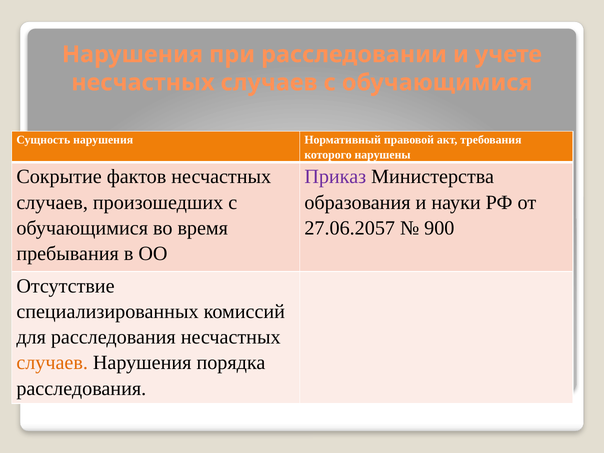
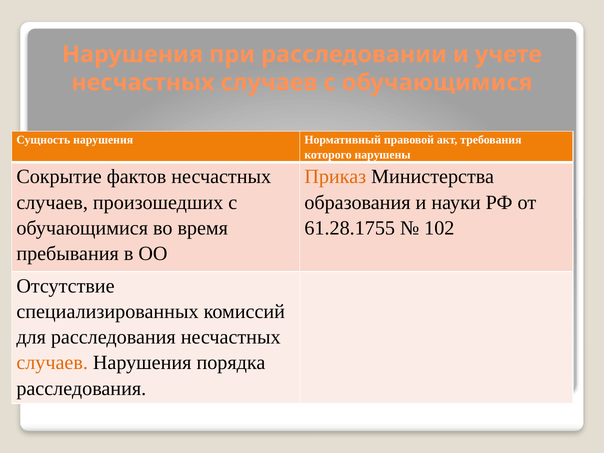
Приказ colour: purple -> orange (335, 177)
27.06.2057: 27.06.2057 -> 61.28.1755 (350, 228)
900: 900 -> 102 (439, 228)
